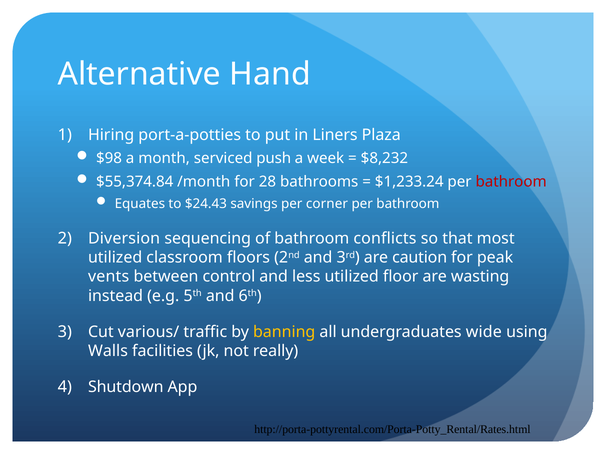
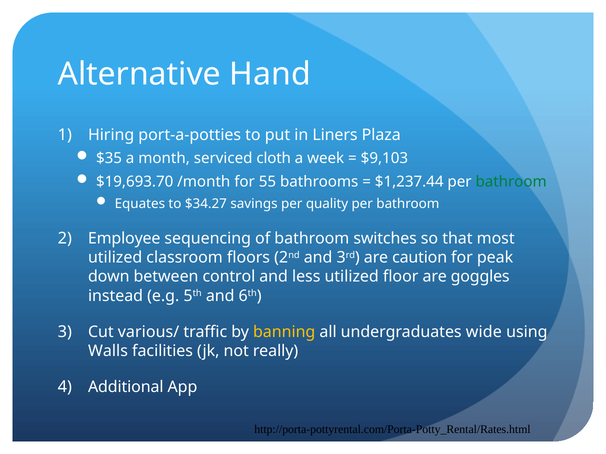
$98: $98 -> $35 (109, 159)
push: push -> cloth (274, 159)
$8,232: $8,232 -> $9,103 (384, 159)
$55,374.84: $55,374.84 -> $19,693.70 (135, 182)
28: 28 -> 55 (267, 182)
$1,233.24: $1,233.24 -> $1,237.44 (409, 182)
bathroom colour: red -> green (511, 182)
$24.43: $24.43 -> $34.27 (206, 204)
corner: corner -> quality (327, 204)
Diversion: Diversion -> Employee (124, 239)
conflicts: conflicts -> switches (385, 239)
vents: vents -> down (109, 277)
wasting: wasting -> goggles (480, 277)
Shutdown: Shutdown -> Additional (126, 387)
